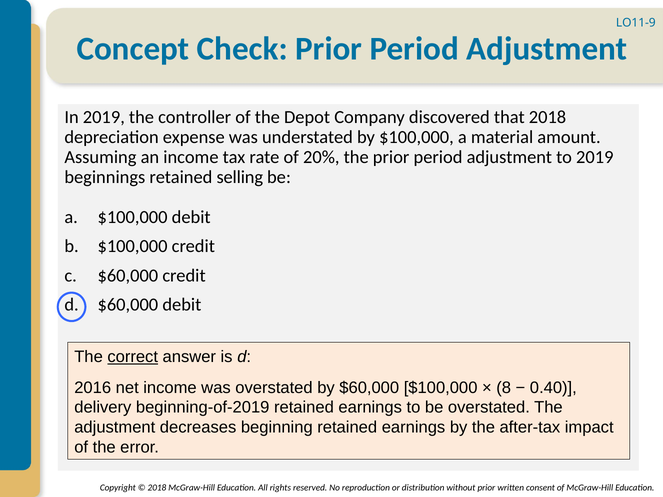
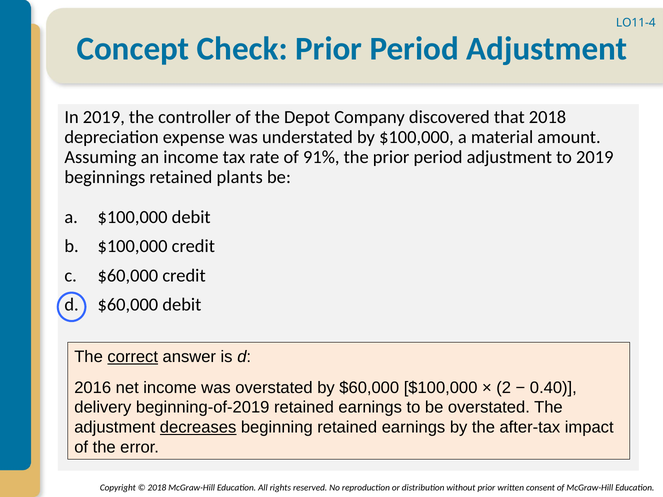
LO11-9: LO11-9 -> LO11-4 (636, 23)
20%: 20% -> 91% (321, 157)
selling: selling -> plants (240, 177)
8: 8 -> 2 (504, 388)
decreases underline: none -> present (198, 428)
